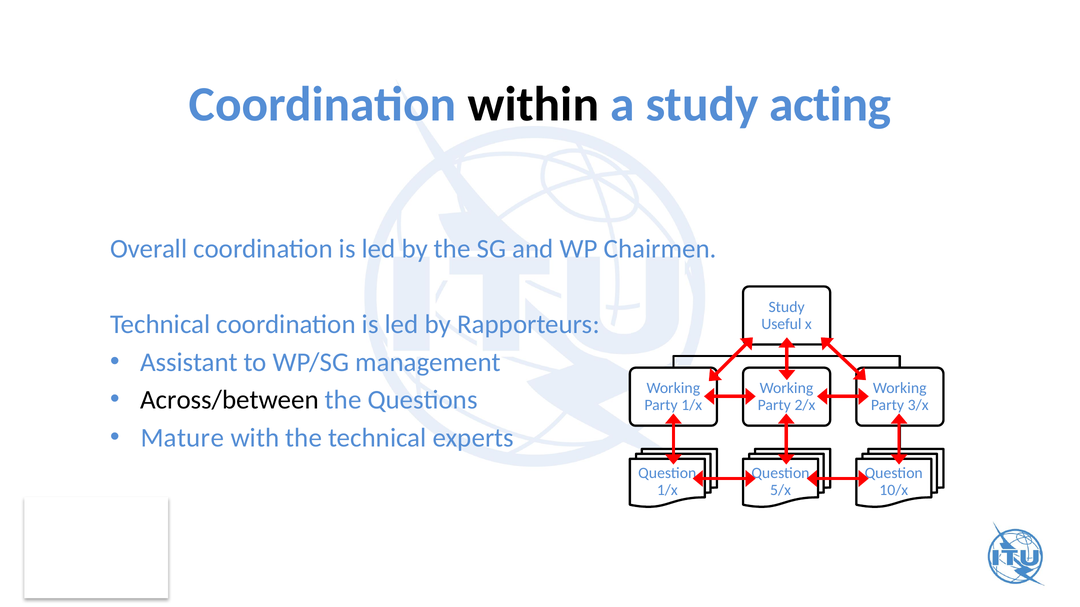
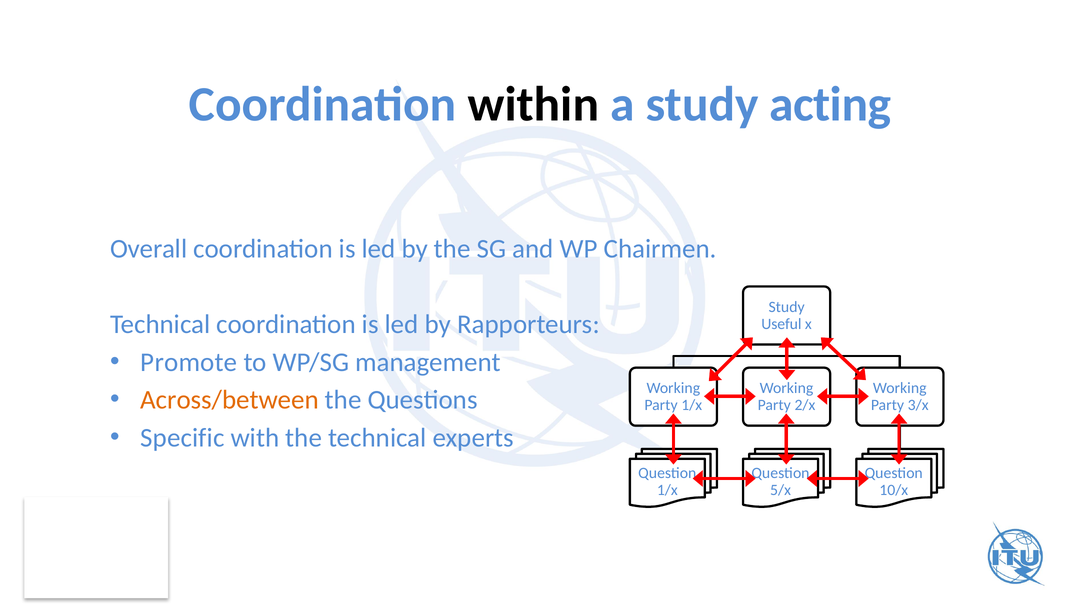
Assistant: Assistant -> Promote (189, 362)
Across/between colour: black -> orange (230, 400)
Mature: Mature -> Specific (182, 438)
